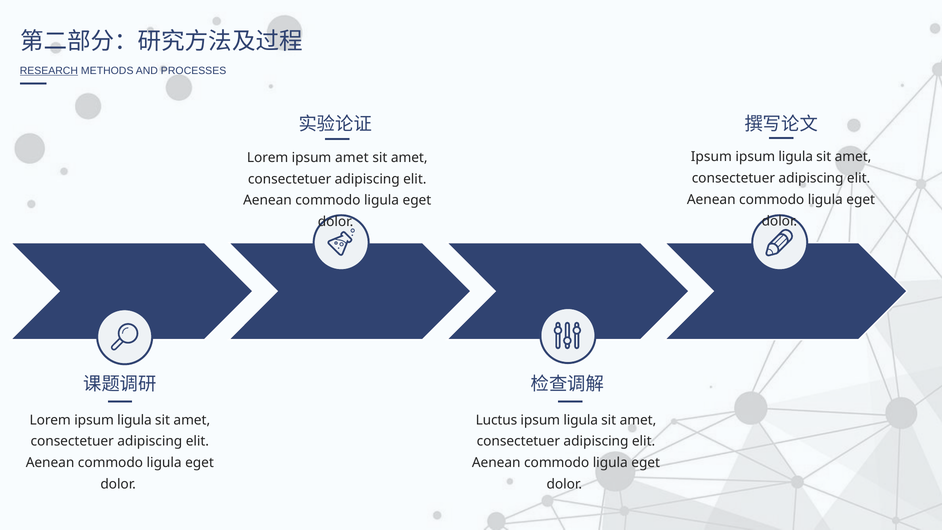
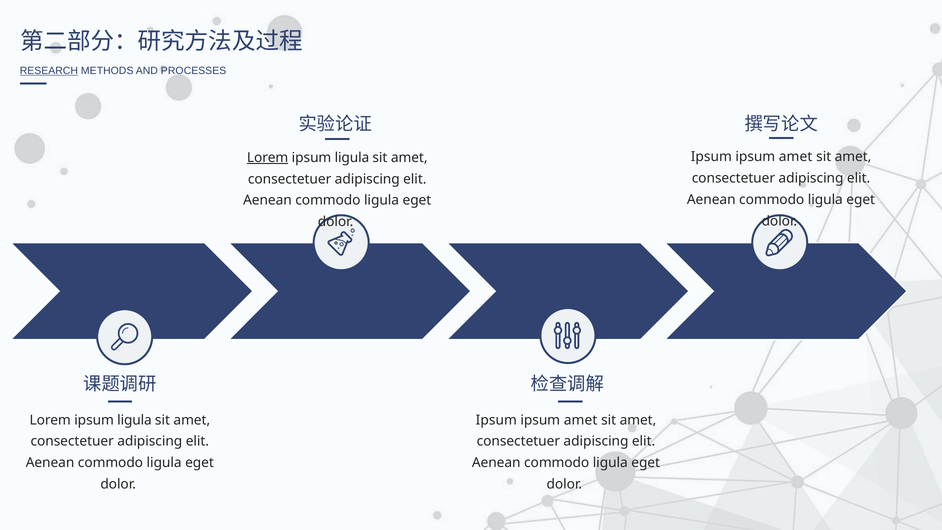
ligula: ligula -> amet (796, 157)
Lorem underline: none -> present (268, 158)
amet: amet -> ligula (352, 158)
Luctus: Luctus -> Ipsum (496, 420)
ligula: ligula -> amet (581, 420)
